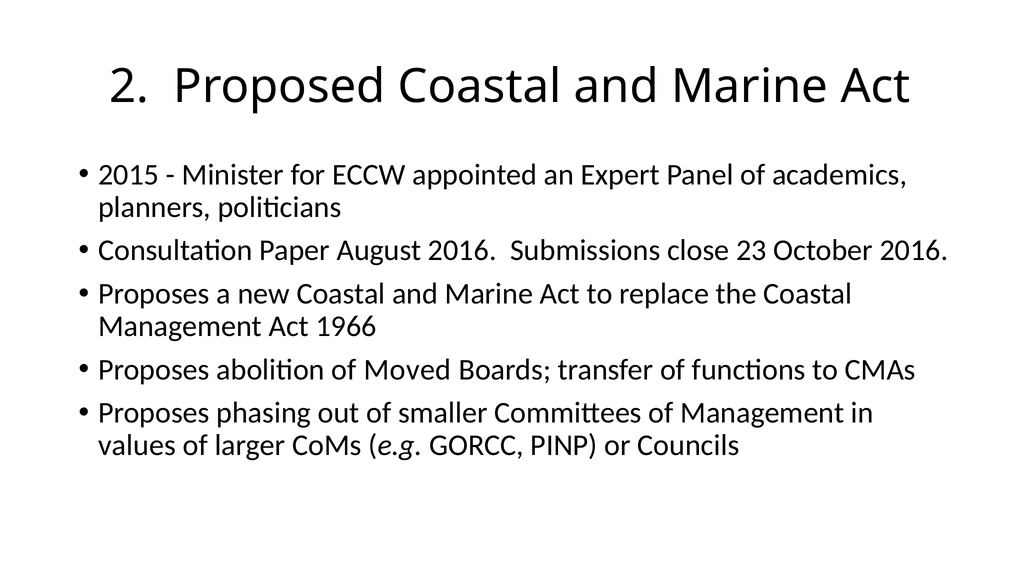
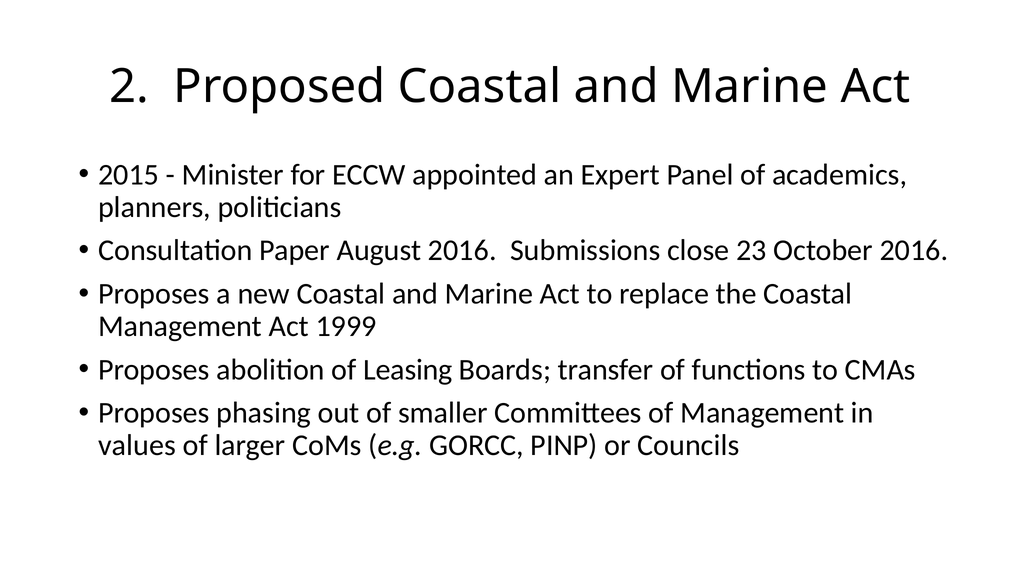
1966: 1966 -> 1999 (346, 326)
Moved: Moved -> Leasing (408, 370)
